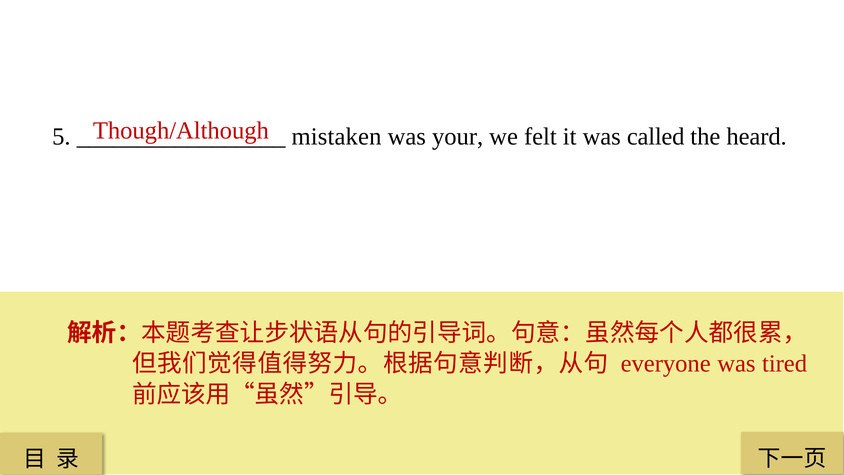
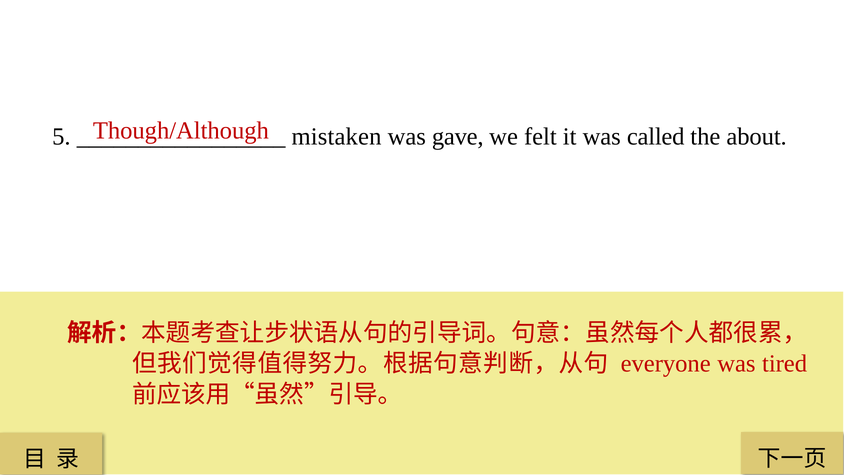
your: your -> gave (458, 137)
heard: heard -> about (757, 137)
